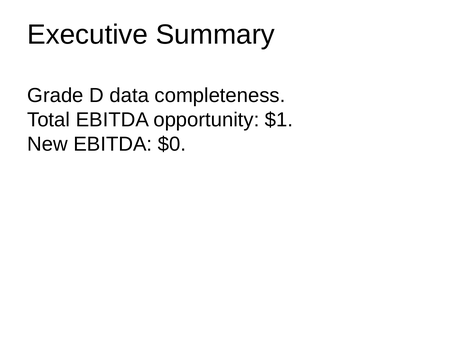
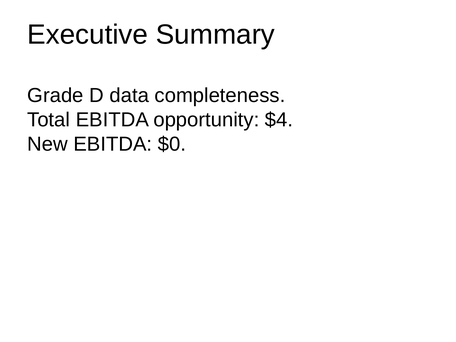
$1: $1 -> $4 (279, 120)
